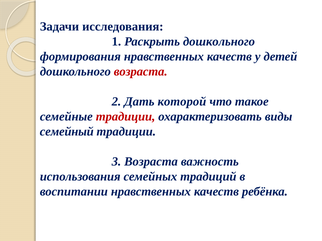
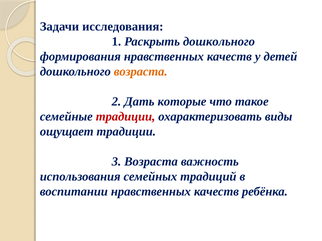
возраста colour: red -> orange (141, 72)
которой: которой -> которые (182, 102)
семейный: семейный -> ощущает (67, 132)
